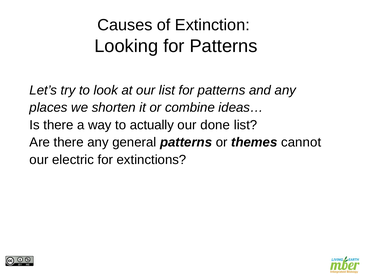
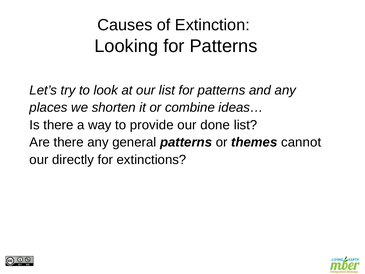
actually: actually -> provide (152, 125)
electric: electric -> directly (73, 160)
